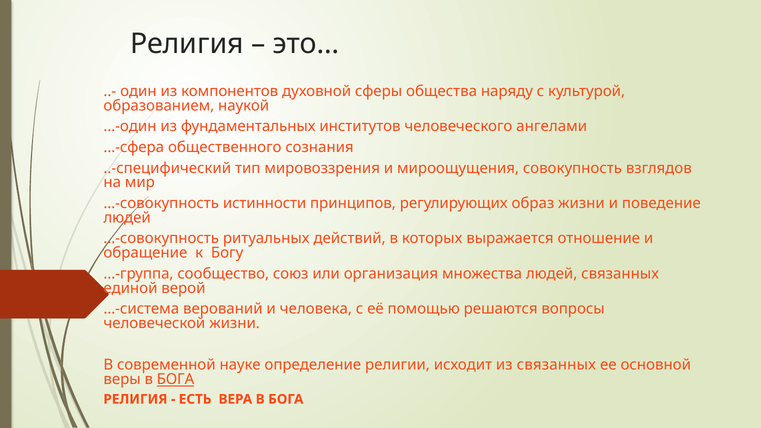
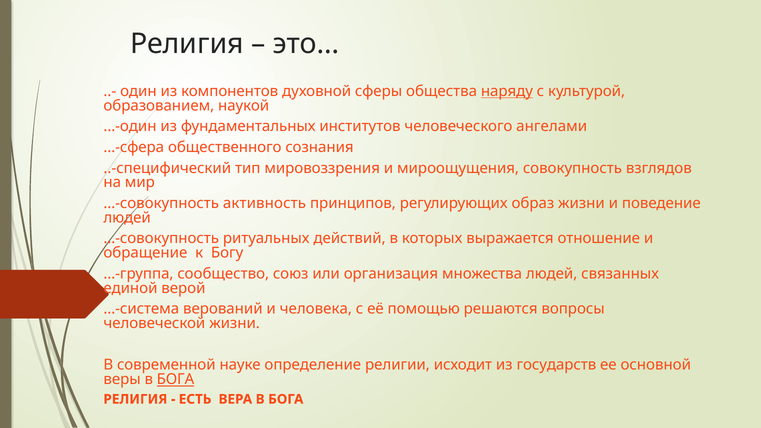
наряду underline: none -> present (507, 91)
истинности: истинности -> активность (264, 203)
из связанных: связанных -> государств (556, 365)
